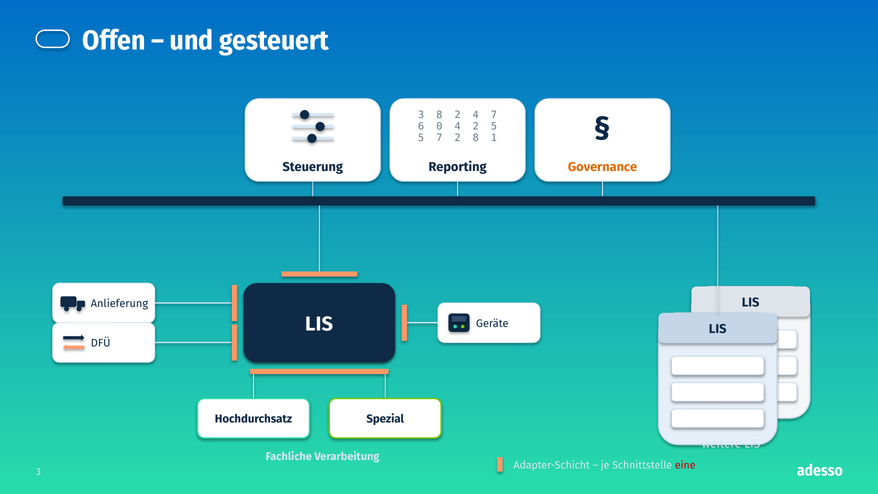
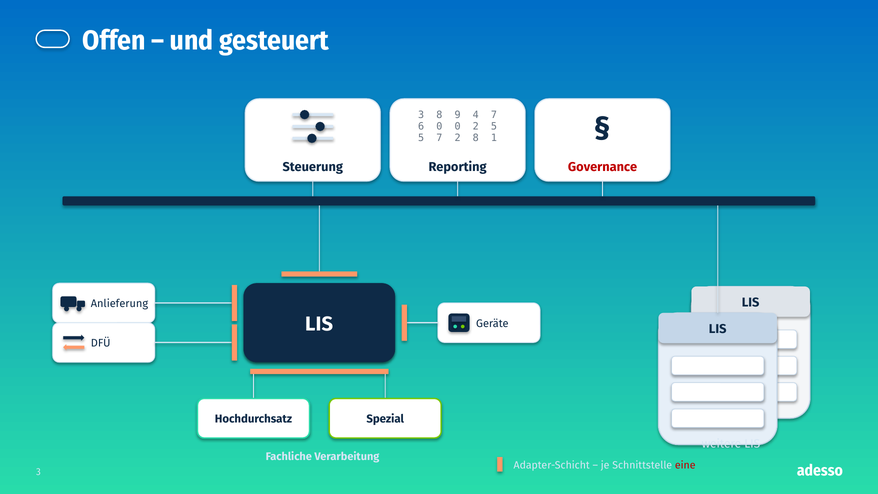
8 2: 2 -> 9 (458, 115)
0 4: 4 -> 0 (458, 126)
Governance colour: orange -> red (603, 167)
